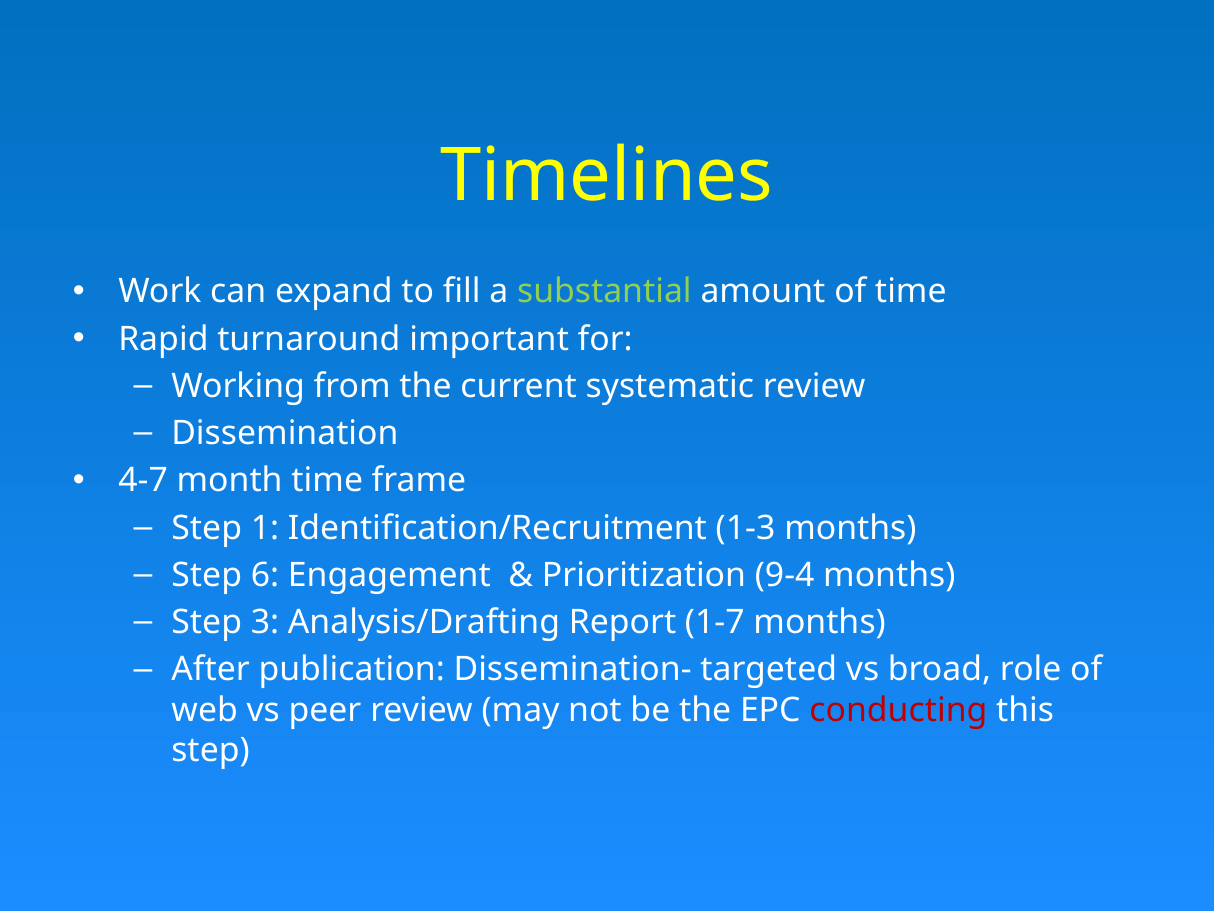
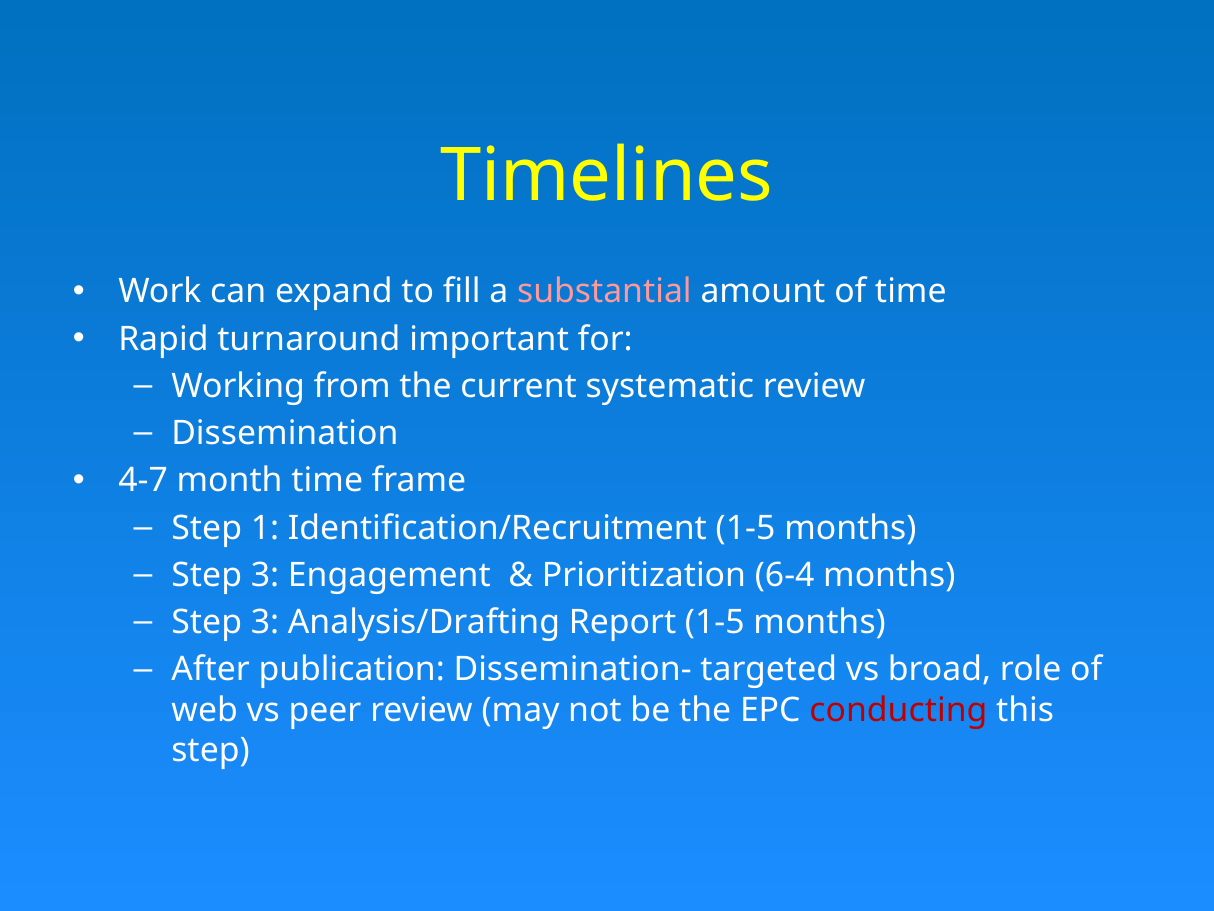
substantial colour: light green -> pink (604, 292)
Identification/Recruitment 1-3: 1-3 -> 1-5 (746, 528)
6: 6 -> 3 (265, 575)
9-4: 9-4 -> 6-4 (785, 575)
Report 1-7: 1-7 -> 1-5 (715, 622)
